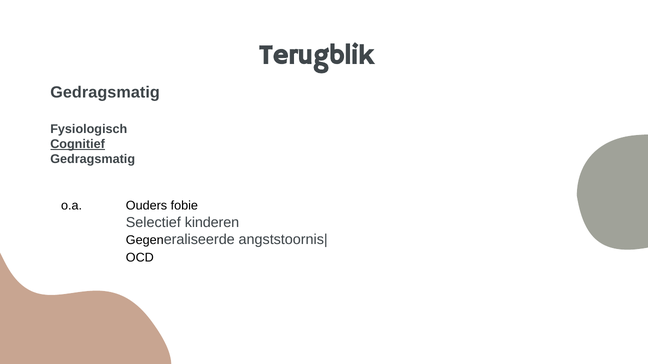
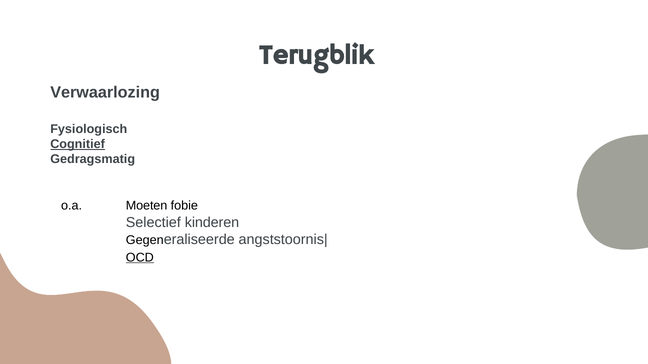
Gedragsmatig: Gedragsmatig -> Verwaarlozing (105, 93)
Ouders: Ouders -> Moeten (147, 206)
OCD underline: none -> present (140, 258)
